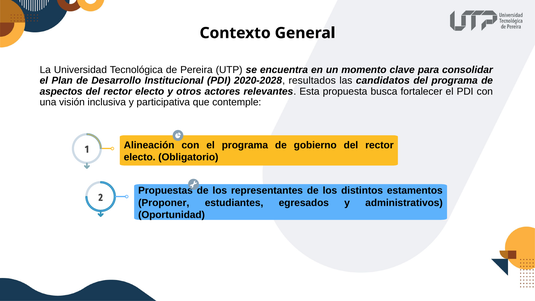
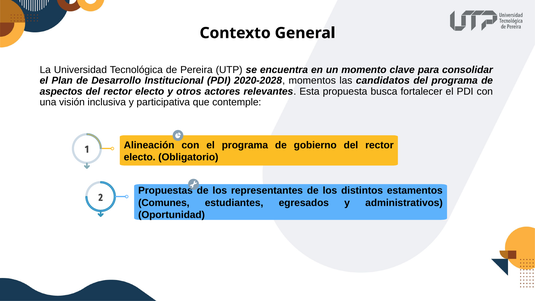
resultados: resultados -> momentos (312, 81)
Proponer: Proponer -> Comunes (164, 203)
